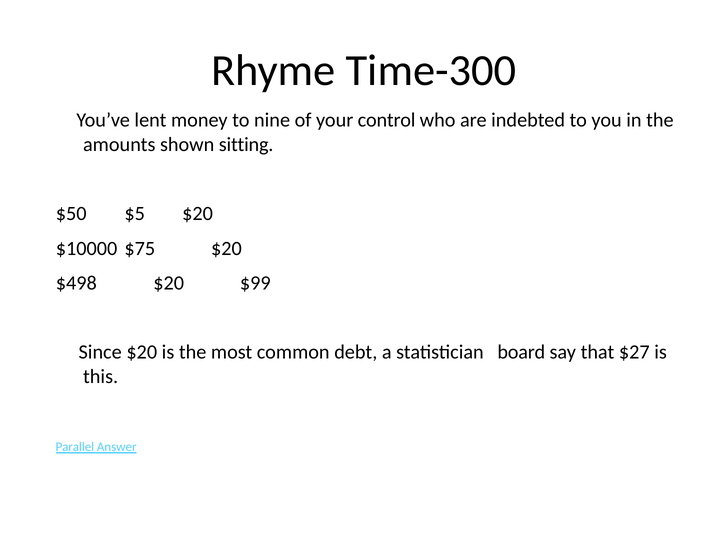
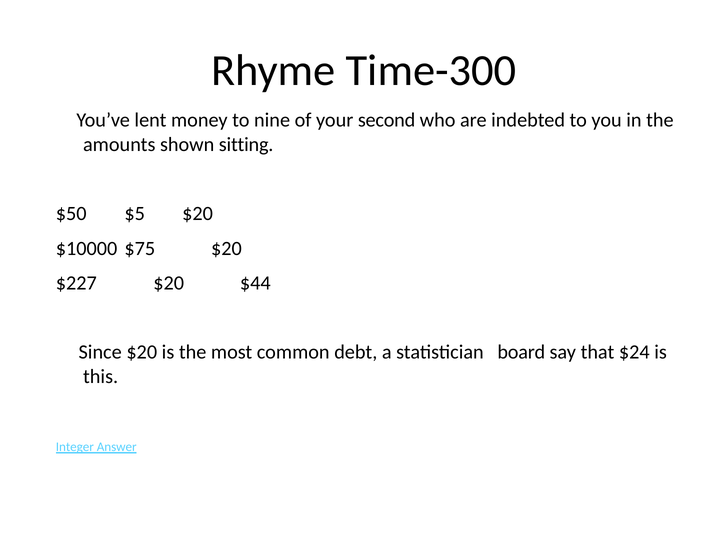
control: control -> second (387, 120)
$498: $498 -> $227 (76, 283)
$99: $99 -> $44 (255, 283)
$27: $27 -> $24 (634, 352)
Parallel: Parallel -> Integer (75, 447)
